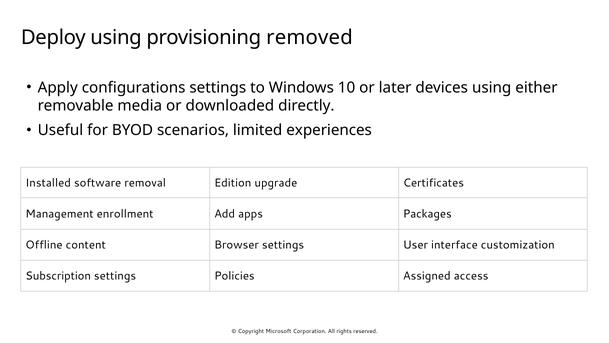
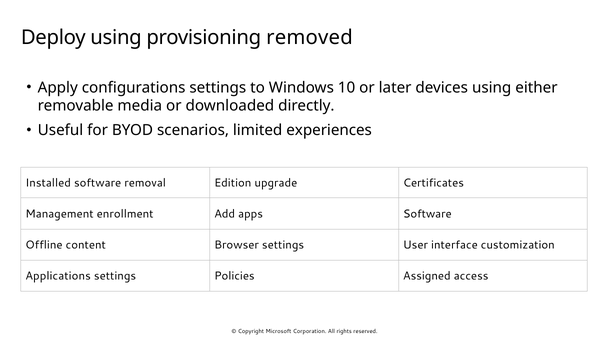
apps Packages: Packages -> Software (427, 214)
Subscription: Subscription -> Applications (58, 276)
